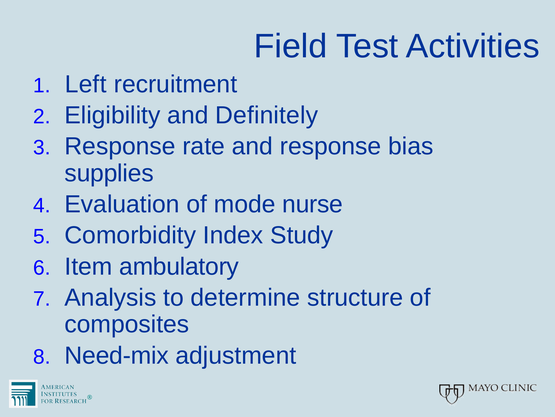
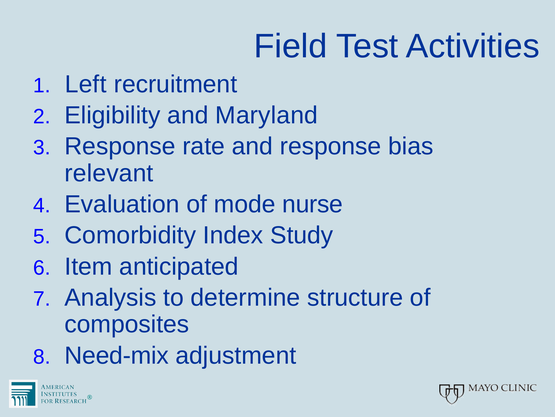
Definitely: Definitely -> Maryland (267, 115)
supplies: supplies -> relevant (109, 173)
ambulatory: ambulatory -> anticipated (179, 266)
